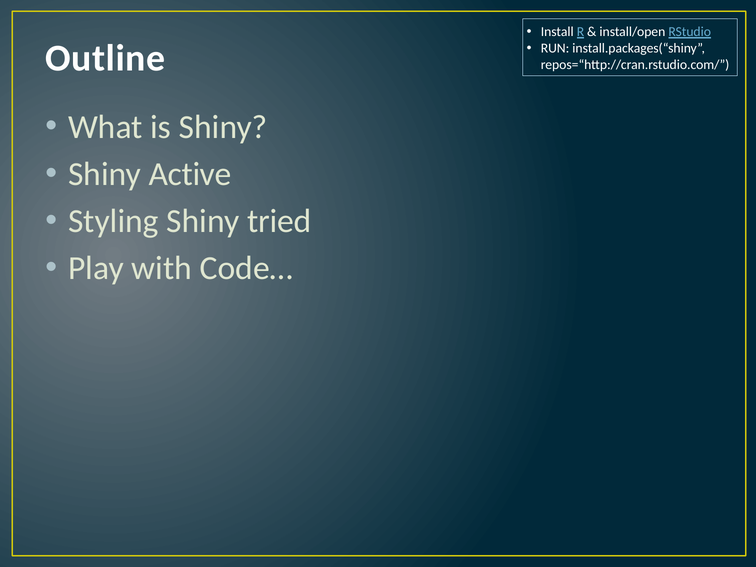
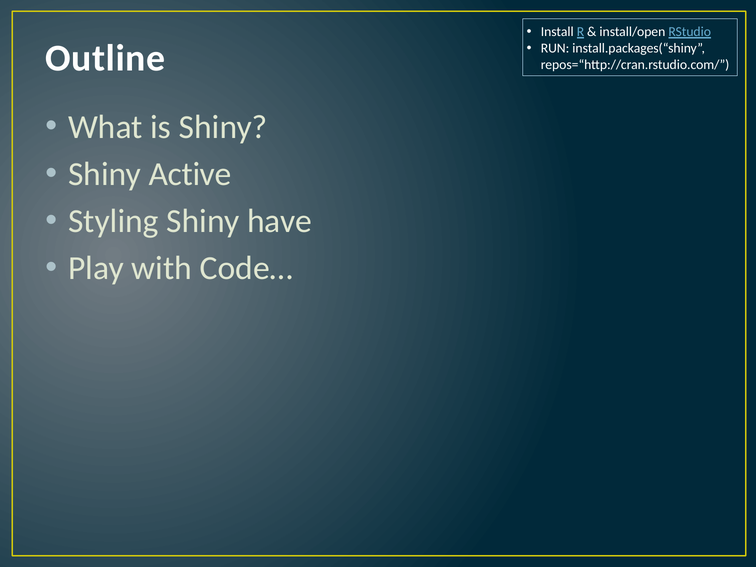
tried: tried -> have (279, 221)
